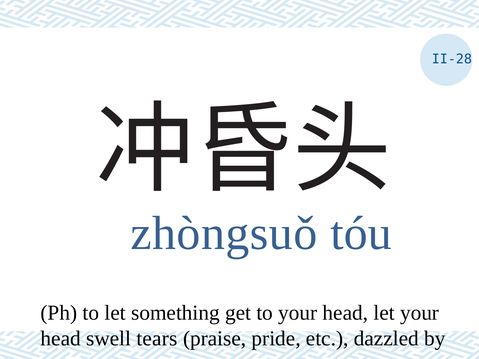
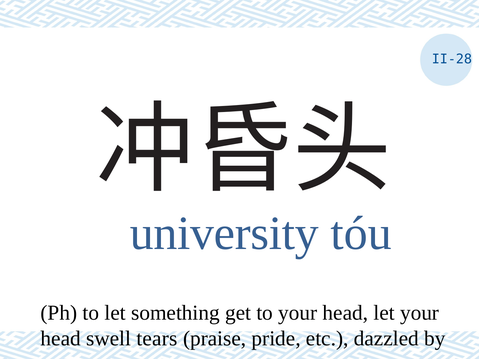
zhòngsuǒ: zhòngsuǒ -> university (224, 233)
